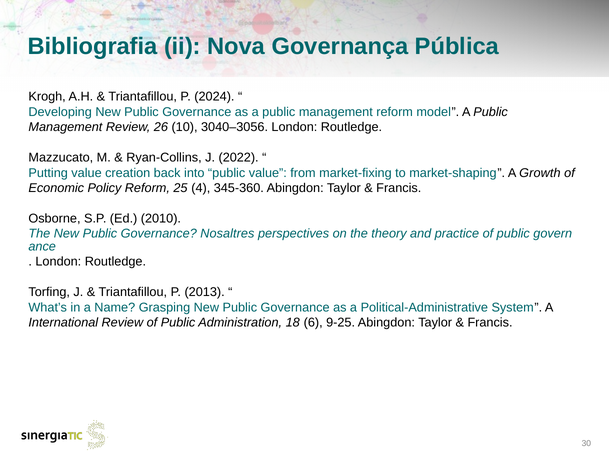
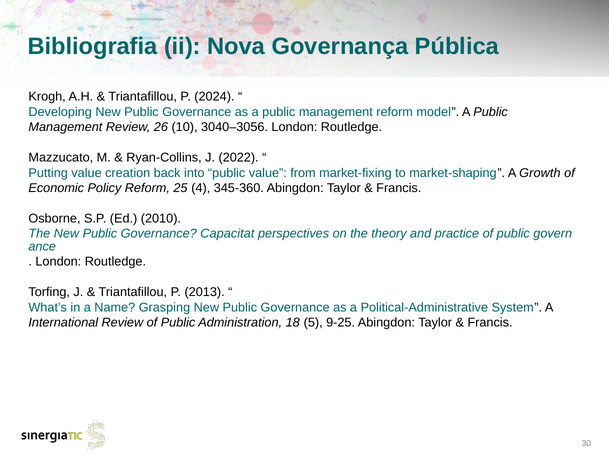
Nosaltres: Nosaltres -> Capacitat (227, 234)
6: 6 -> 5 (313, 322)
